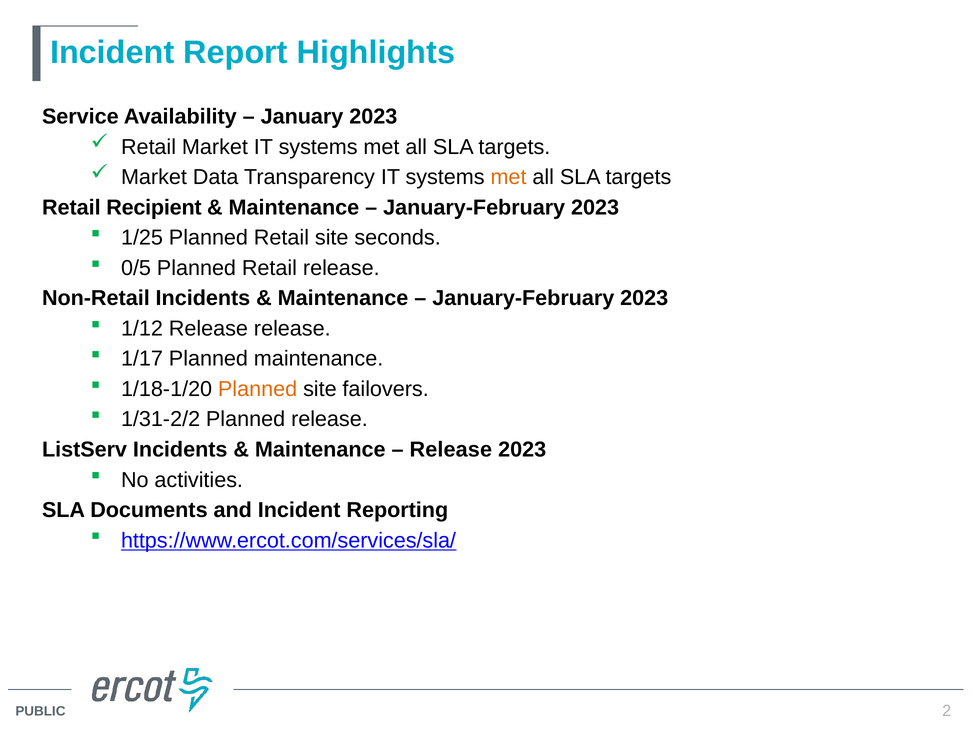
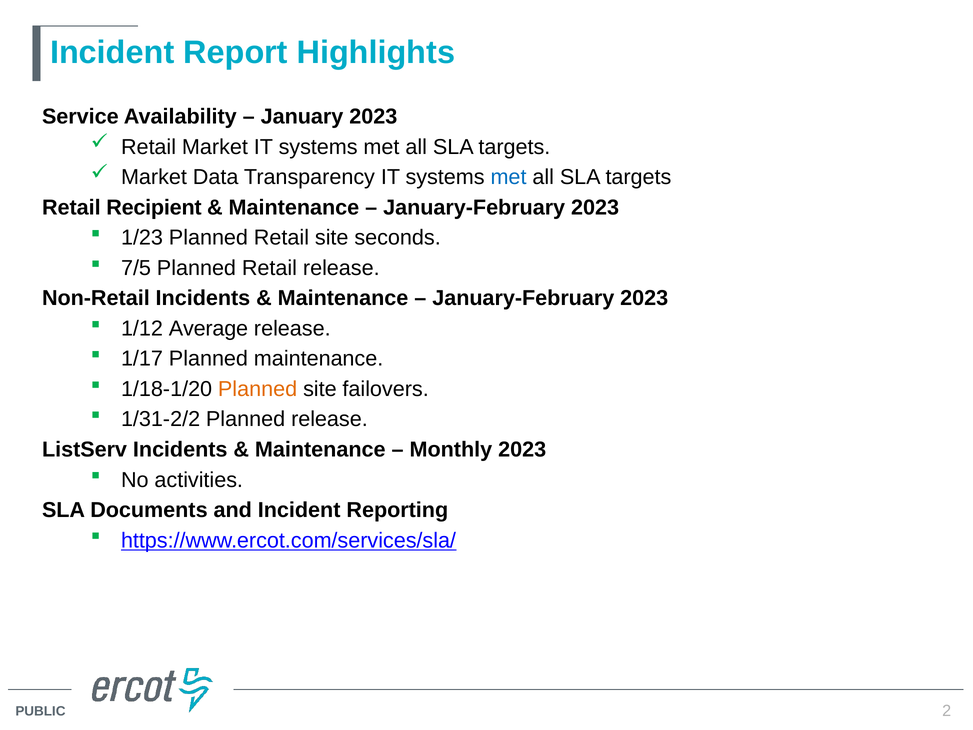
met colour: orange -> blue (508, 177)
1/25: 1/25 -> 1/23 (142, 238)
0/5: 0/5 -> 7/5 (136, 268)
1/12 Release: Release -> Average (208, 328)
Release: Release -> Monthly (451, 449)
